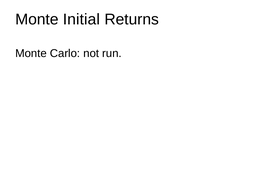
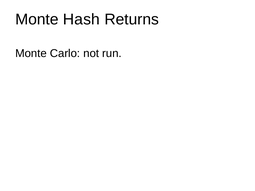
Initial: Initial -> Hash (81, 19)
